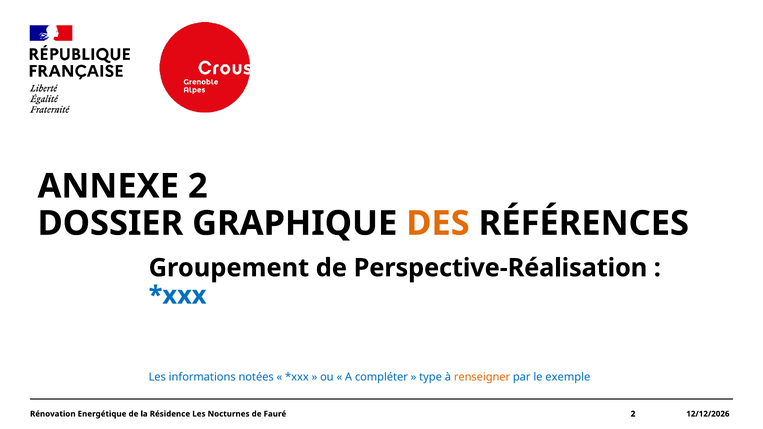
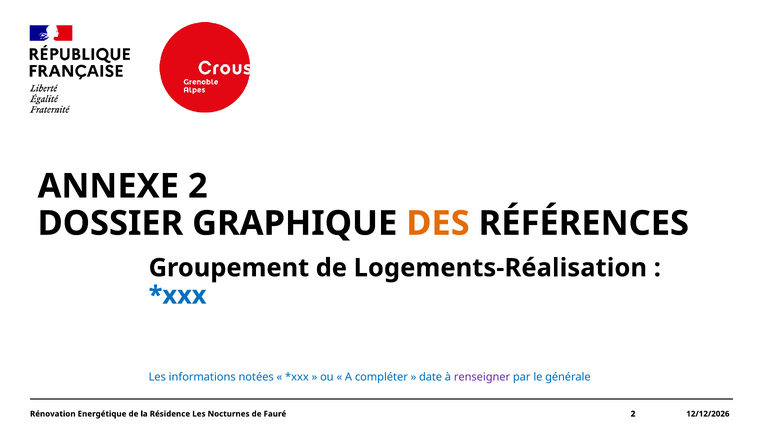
Perspective-Réalisation: Perspective-Réalisation -> Logements-Réalisation (500, 268)
type: type -> date (431, 377)
renseigner colour: orange -> purple (482, 377)
exemple: exemple -> générale (568, 377)
